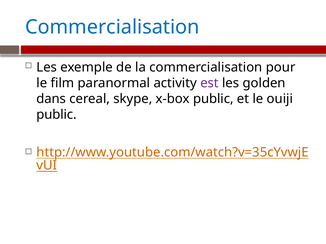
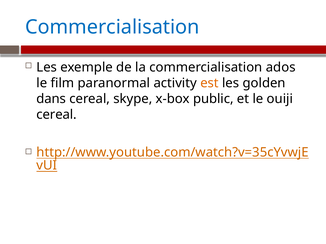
pour: pour -> ados (281, 67)
est colour: purple -> orange (209, 83)
public: public -> cereal (57, 115)
